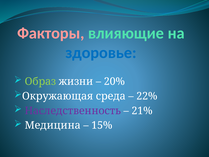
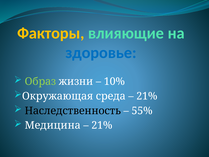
Факторы colour: pink -> yellow (51, 33)
20%: 20% -> 10% (114, 81)
22%: 22% -> 21% (147, 96)
Наследственность colour: purple -> black (73, 111)
21%: 21% -> 55% (142, 111)
15%: 15% -> 21% (102, 125)
